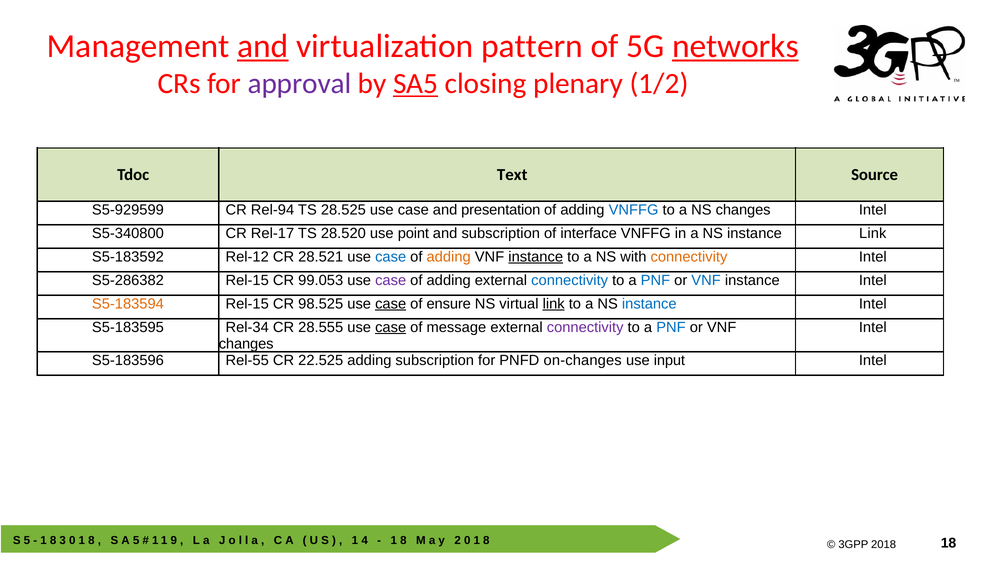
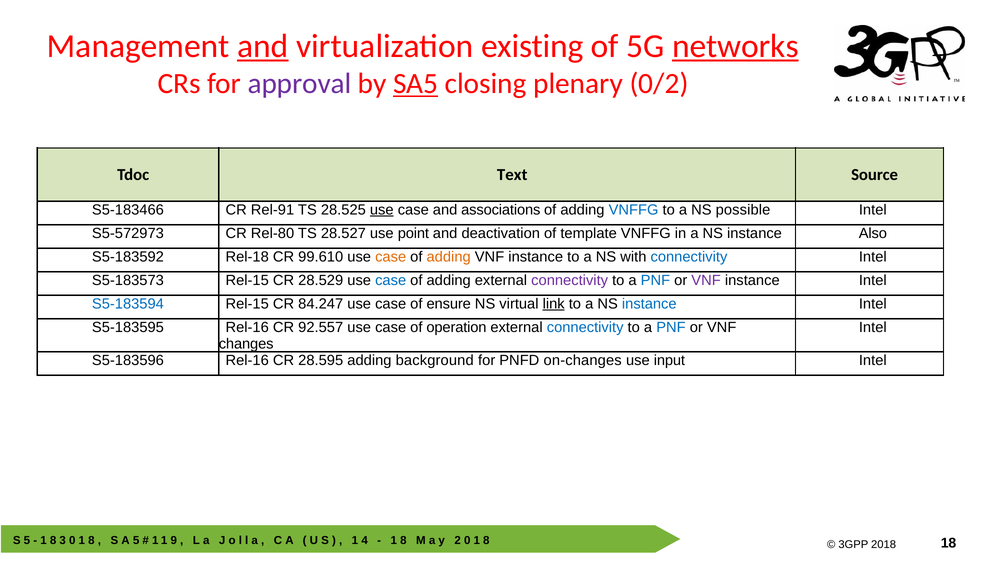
pattern: pattern -> existing (532, 46)
1/2: 1/2 -> 0/2 (659, 84)
S5‑929599: S5‑929599 -> S5‑183466 (128, 210)
Rel-94: Rel-94 -> Rel-91 (273, 210)
use underline: none -> present (382, 210)
presentation: presentation -> associations (501, 210)
NS changes: changes -> possible (743, 210)
S5‑340800: S5‑340800 -> S5‑572973 (128, 233)
Rel-17: Rel-17 -> Rel-80 (273, 233)
28.520: 28.520 -> 28.527 (343, 233)
and subscription: subscription -> deactivation (501, 233)
interface: interface -> template (589, 233)
instance Link: Link -> Also (873, 233)
Rel-12: Rel-12 -> Rel-18 (247, 257)
28.521: 28.521 -> 99.610 (321, 257)
case colour: blue -> orange (391, 257)
instance underline: present -> none (536, 257)
connectivity colour: orange -> blue (689, 257)
S5‑286382: S5‑286382 -> S5‑183573 (128, 280)
99.053: 99.053 -> 28.529 (321, 280)
case colour: purple -> blue (391, 280)
connectivity colour: blue -> purple (570, 280)
VNF colour: blue -> purple (706, 280)
S5‑183594 colour: orange -> blue (128, 304)
98.525: 98.525 -> 84.247 (321, 304)
case underline: present -> none (391, 304)
S5‑183595 Rel-34: Rel-34 -> Rel-16 (247, 327)
28.555: 28.555 -> 92.557 (321, 327)
case underline: present -> none (391, 327)
message: message -> operation (456, 327)
connectivity colour: purple -> blue (585, 327)
S5‑183596 Rel-55: Rel-55 -> Rel-16 (247, 360)
22.525: 22.525 -> 28.595 (321, 360)
adding subscription: subscription -> background (435, 360)
